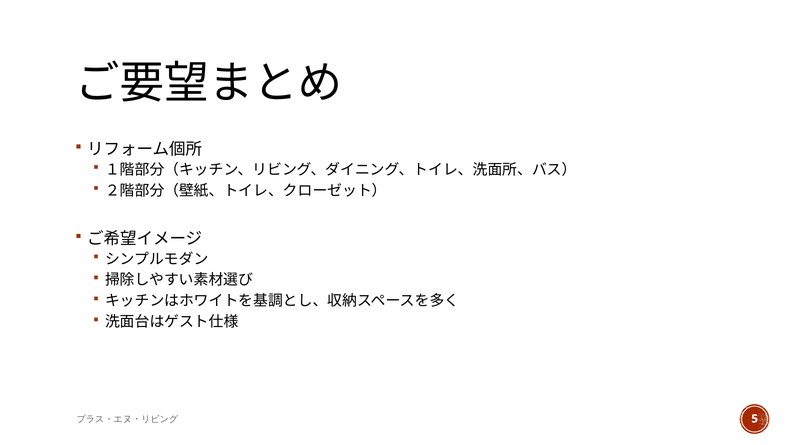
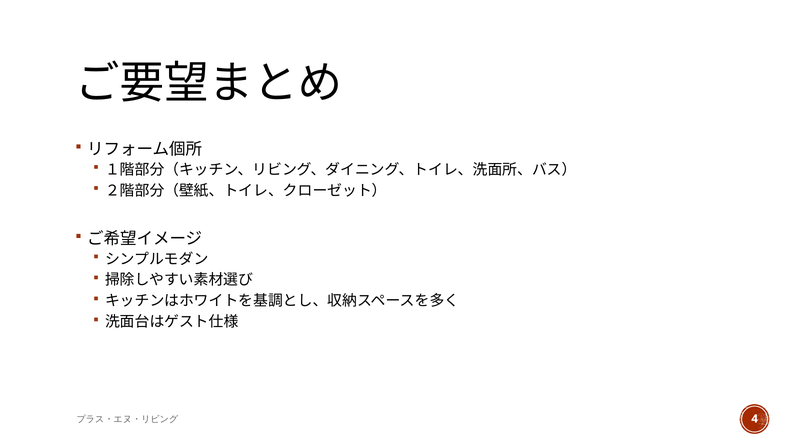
5: 5 -> 4 (755, 419)
